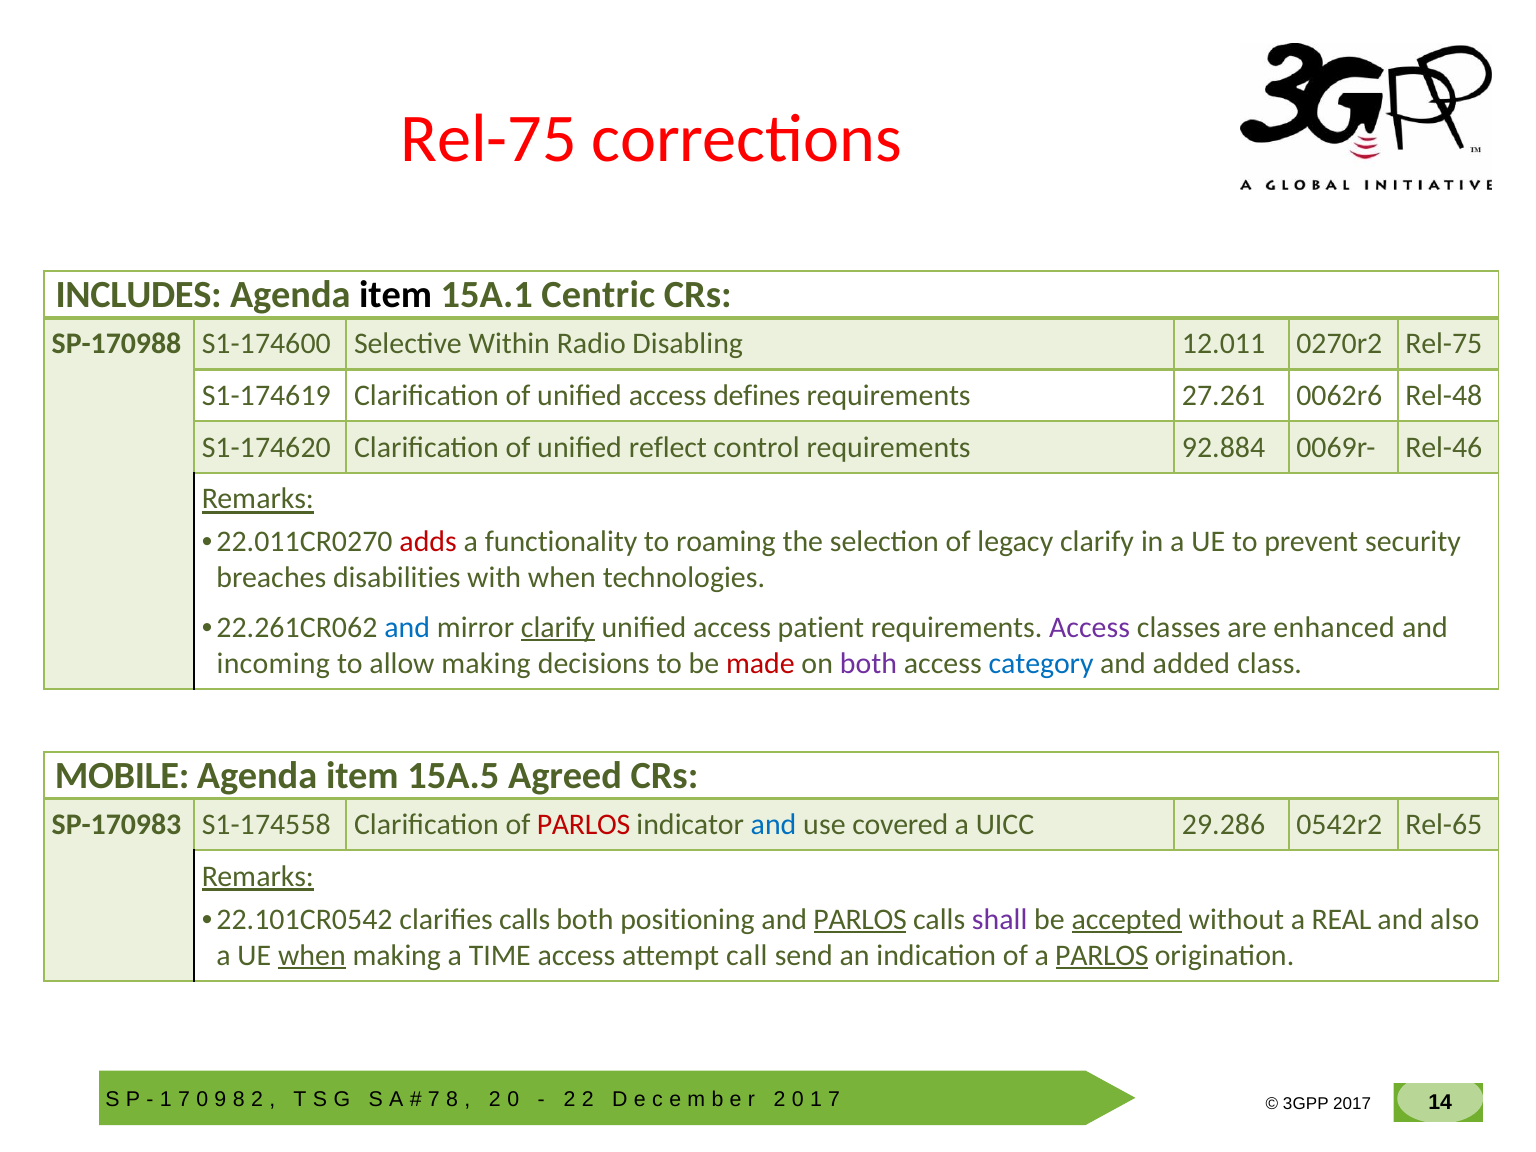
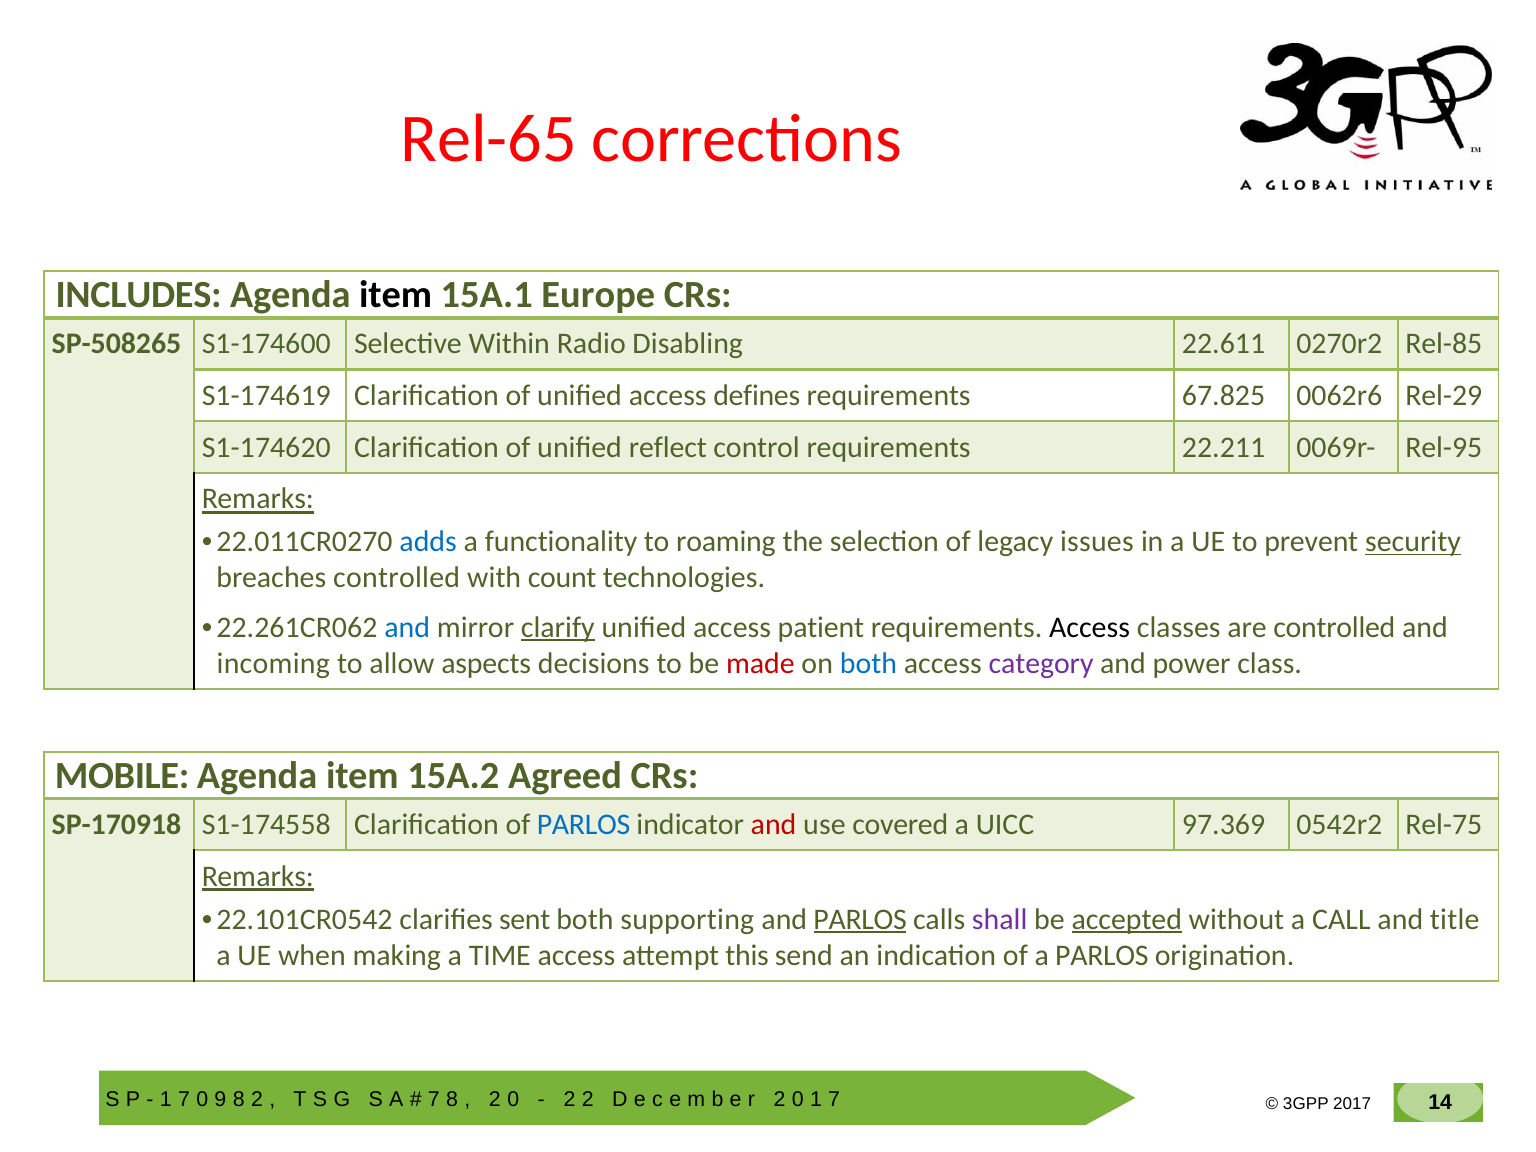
Rel-75: Rel-75 -> Rel-65 (489, 139)
Centric: Centric -> Europe (598, 295)
SP-170988: SP-170988 -> SP-508265 (116, 344)
12.011: 12.011 -> 22.611 (1224, 344)
0270r2 Rel-75: Rel-75 -> Rel-85 (1444, 344)
27.261: 27.261 -> 67.825 (1224, 396)
Rel-48: Rel-48 -> Rel-29 (1444, 396)
92.884: 92.884 -> 22.211 (1224, 447)
Rel-46: Rel-46 -> Rel-95 (1444, 447)
adds colour: red -> blue (428, 542)
legacy clarify: clarify -> issues (1097, 542)
security underline: none -> present (1413, 542)
breaches disabilities: disabilities -> controlled (397, 578)
with when: when -> count (562, 578)
Access colour: purple -> black (1090, 627)
are enhanced: enhanced -> controlled (1334, 627)
allow making: making -> aspects (486, 664)
both colour: purple -> blue (868, 664)
category colour: blue -> purple (1041, 664)
added: added -> power (1192, 664)
15A.5: 15A.5 -> 15A.2 (453, 776)
SP-170983: SP-170983 -> SP-170918 (116, 825)
PARLOS colour: red -> blue (584, 825)
and colour: blue -> red (774, 825)
29.286: 29.286 -> 97.369 (1224, 825)
Rel-65: Rel-65 -> Rel-75 (1444, 825)
clarifies calls: calls -> sent (525, 919)
positioning: positioning -> supporting (687, 919)
REAL: REAL -> CALL (1341, 919)
also: also -> title (1455, 919)
when underline: present -> none (312, 956)
call: call -> this (747, 956)
PARLOS underline: present -> none (1102, 956)
